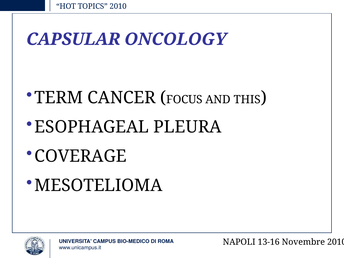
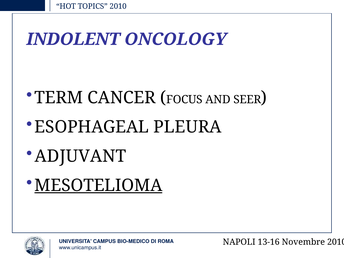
CAPSULAR: CAPSULAR -> INDOLENT (73, 39)
THIS: THIS -> SEER (247, 100)
COVERAGE: COVERAGE -> ADJUVANT (80, 156)
MESOTELIOMA underline: none -> present (98, 185)
